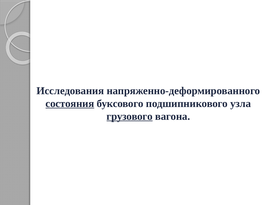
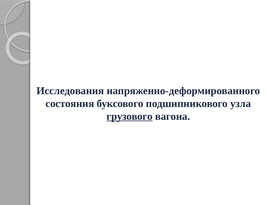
состояния underline: present -> none (70, 103)
